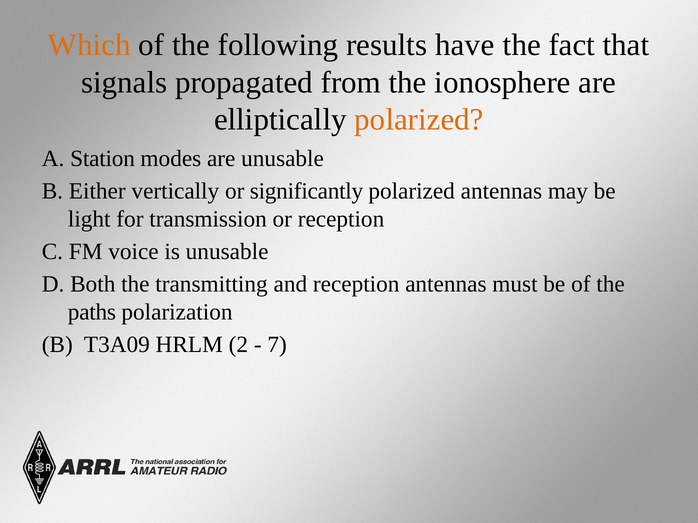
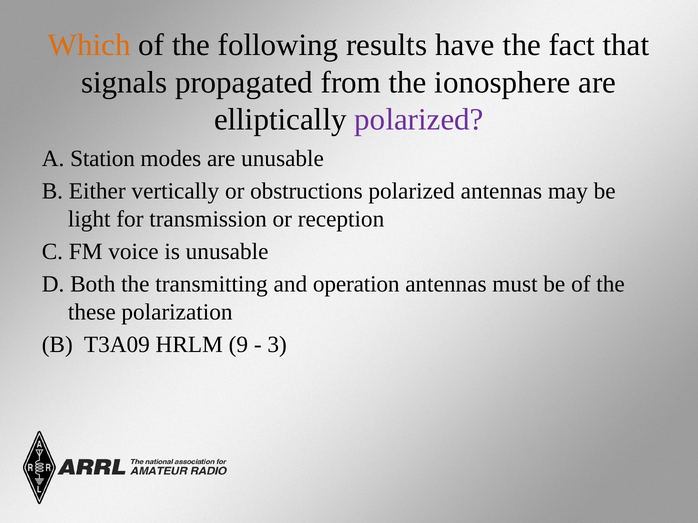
polarized colour: orange -> purple (419, 120)
significantly: significantly -> obstructions (306, 191)
and reception: reception -> operation (356, 284)
paths: paths -> these (92, 312)
2: 2 -> 9 (238, 345)
7: 7 -> 3 (277, 345)
